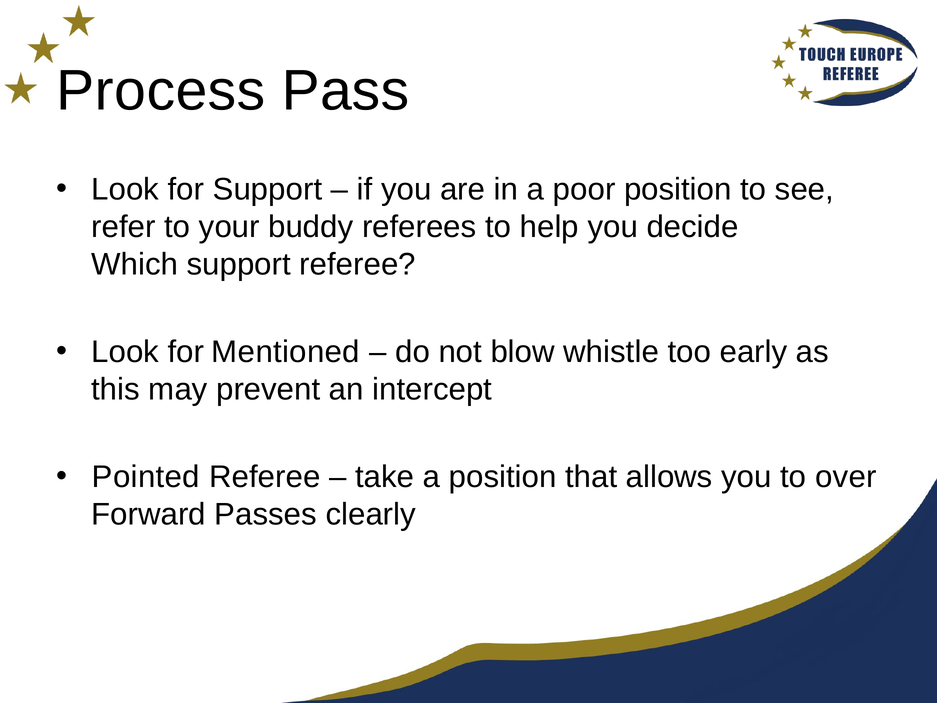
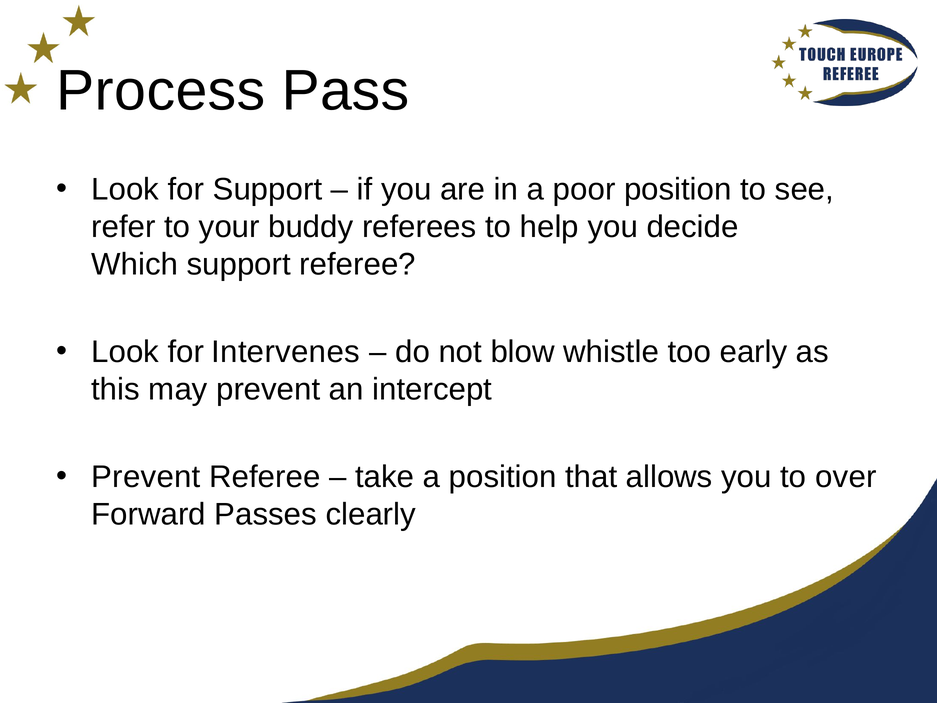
Mentioned: Mentioned -> Intervenes (286, 352)
Pointed: Pointed -> Prevent (146, 477)
